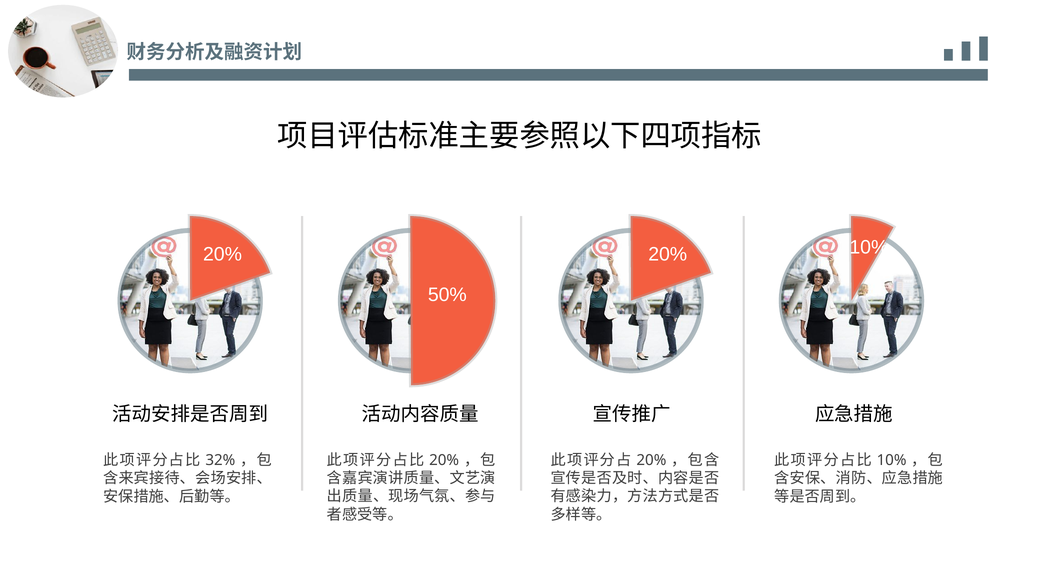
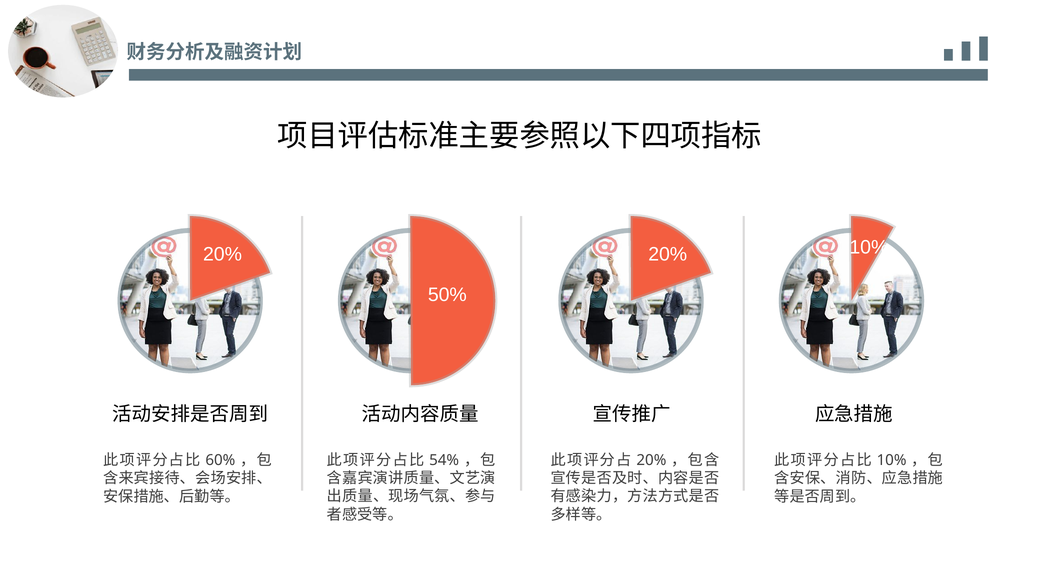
32%: 32% -> 60% (220, 460)
20%: 20% -> 54% (444, 460)
